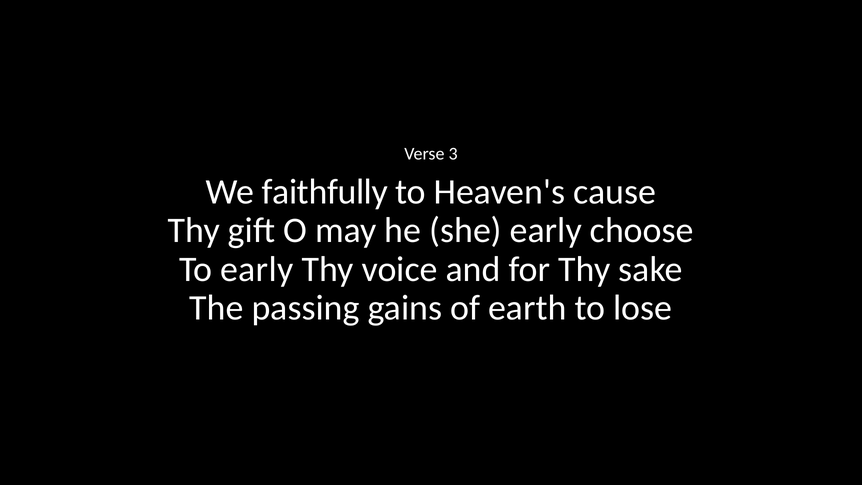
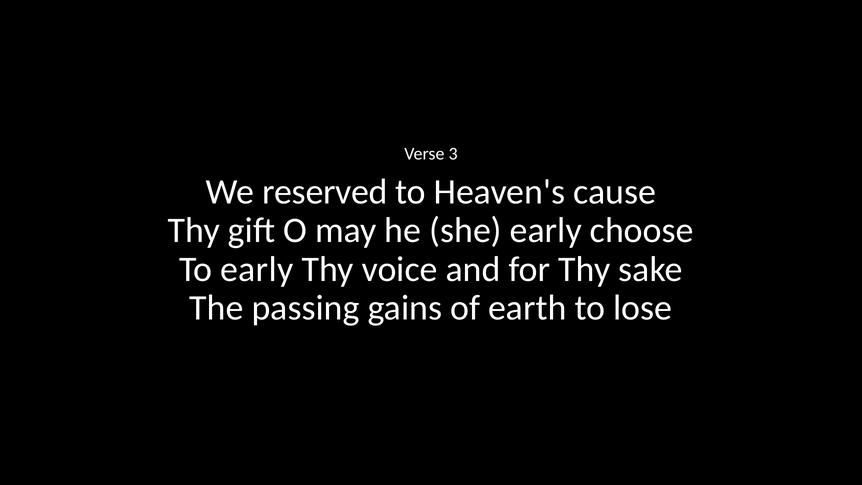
faithfully: faithfully -> reserved (325, 192)
